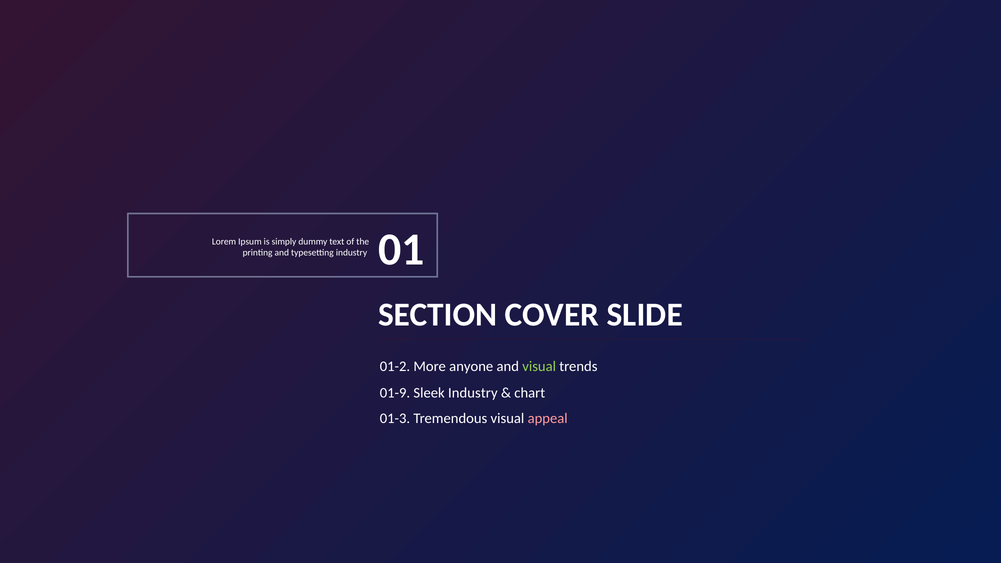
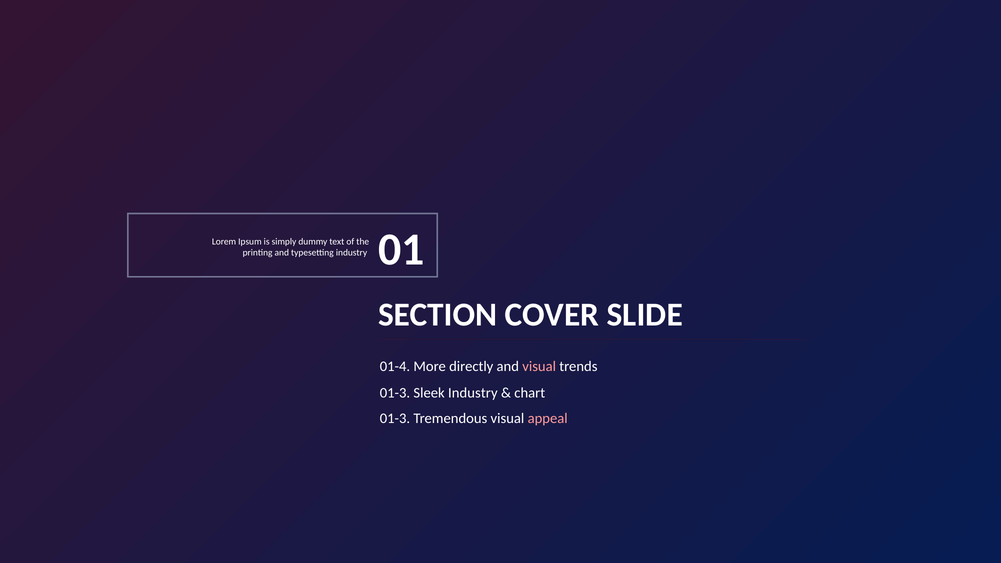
01-2: 01-2 -> 01-4 (395, 367)
anyone: anyone -> directly (471, 367)
visual colour: light green -> pink (539, 367)
01-9: 01-9 -> 01-3 (395, 393)
